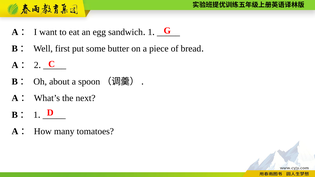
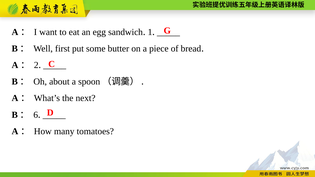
1: 1 -> 6 (36, 115)
